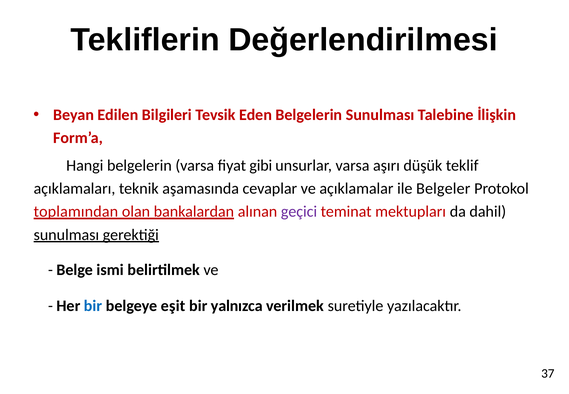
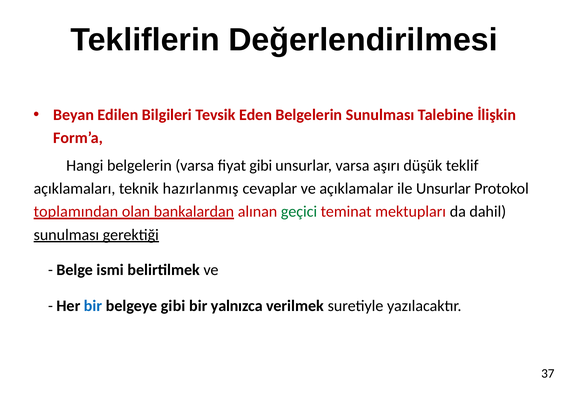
aşamasında: aşamasında -> hazırlanmış (201, 189)
ile Belgeler: Belgeler -> Unsurlar (443, 189)
geçici colour: purple -> green (299, 212)
belgeye eşit: eşit -> gibi (173, 306)
